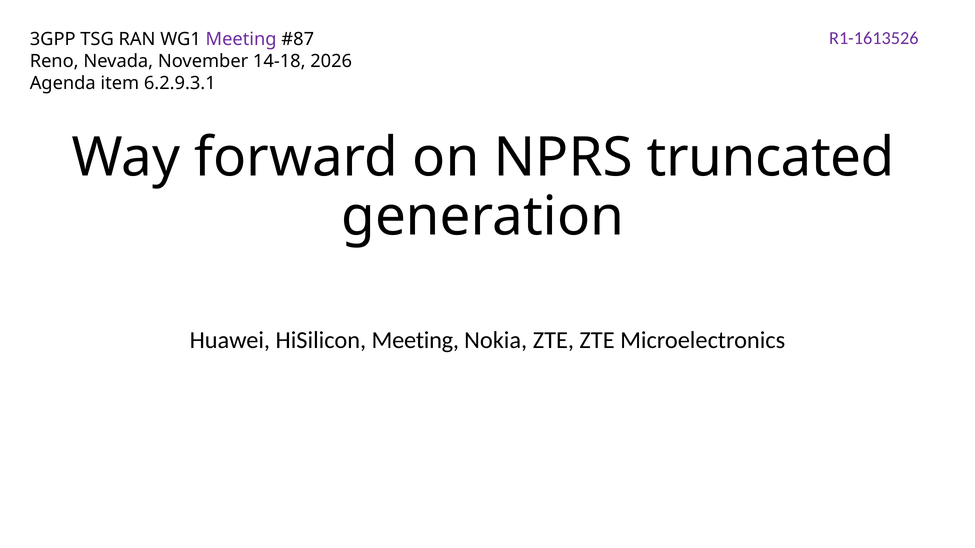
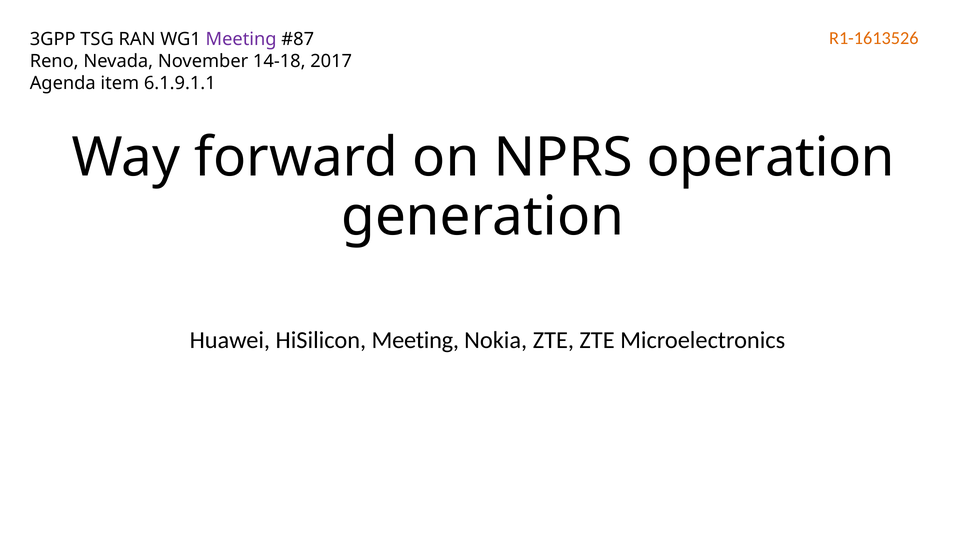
R1-1613526 colour: purple -> orange (874, 38)
2026: 2026 -> 2017 (331, 61)
6.2.9.3.1: 6.2.9.3.1 -> 6.1.9.1.1 (180, 83)
truncated: truncated -> operation (771, 158)
